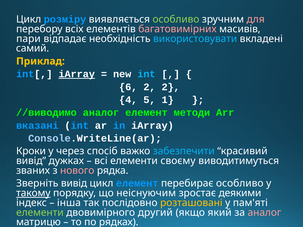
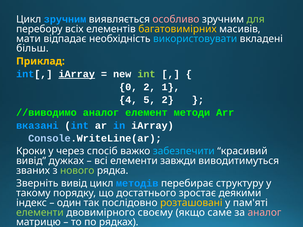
Цикл розміру: розміру -> зручним (65, 19)
особливо colour: light green -> pink (176, 19)
для colour: pink -> light green (256, 19)
багатовимірних colour: pink -> yellow (177, 29)
пари: пари -> мати (28, 39)
самий: самий -> більш (32, 48)
int colour: light blue -> light green (146, 74)
6: 6 -> 0 (128, 87)
2 2: 2 -> 1 (171, 87)
5 1: 1 -> 2 (168, 100)
своєму: своєму -> завжди (178, 161)
нового colour: pink -> light green (77, 171)
цикл елемент: елемент -> методів (137, 184)
перебирає особливо: особливо -> структуру (240, 184)
такому underline: present -> none (33, 193)
неіснуючим: неіснуючим -> достатнього (146, 193)
інша: інша -> один (69, 203)
другий: другий -> своєму (155, 213)
який: який -> саме (220, 213)
